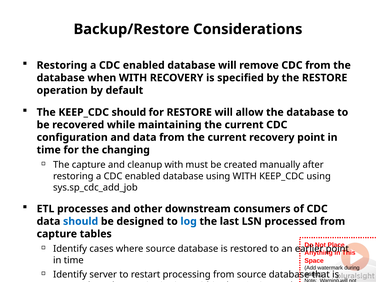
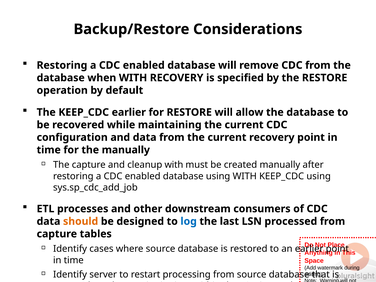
KEEP_CDC should: should -> earlier (129, 112)
the changing: changing -> manually (126, 150)
should colour: blue -> orange (81, 221)
